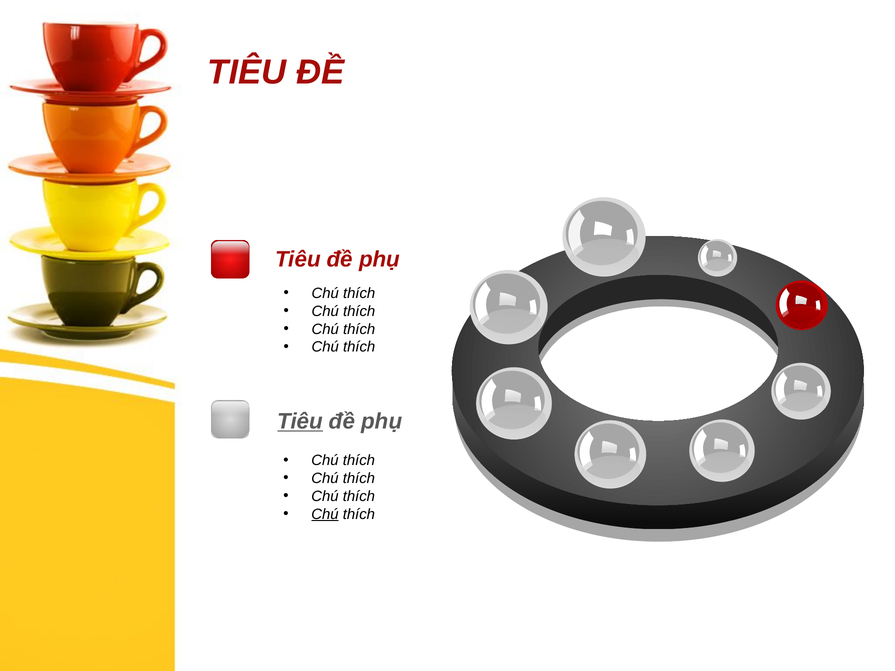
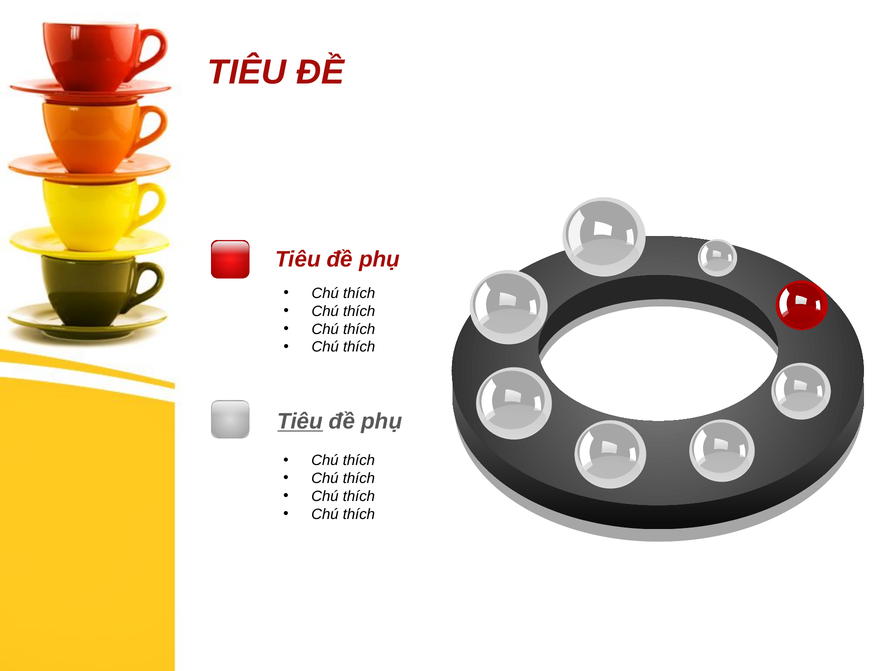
Chú underline: present -> none (325, 514)
